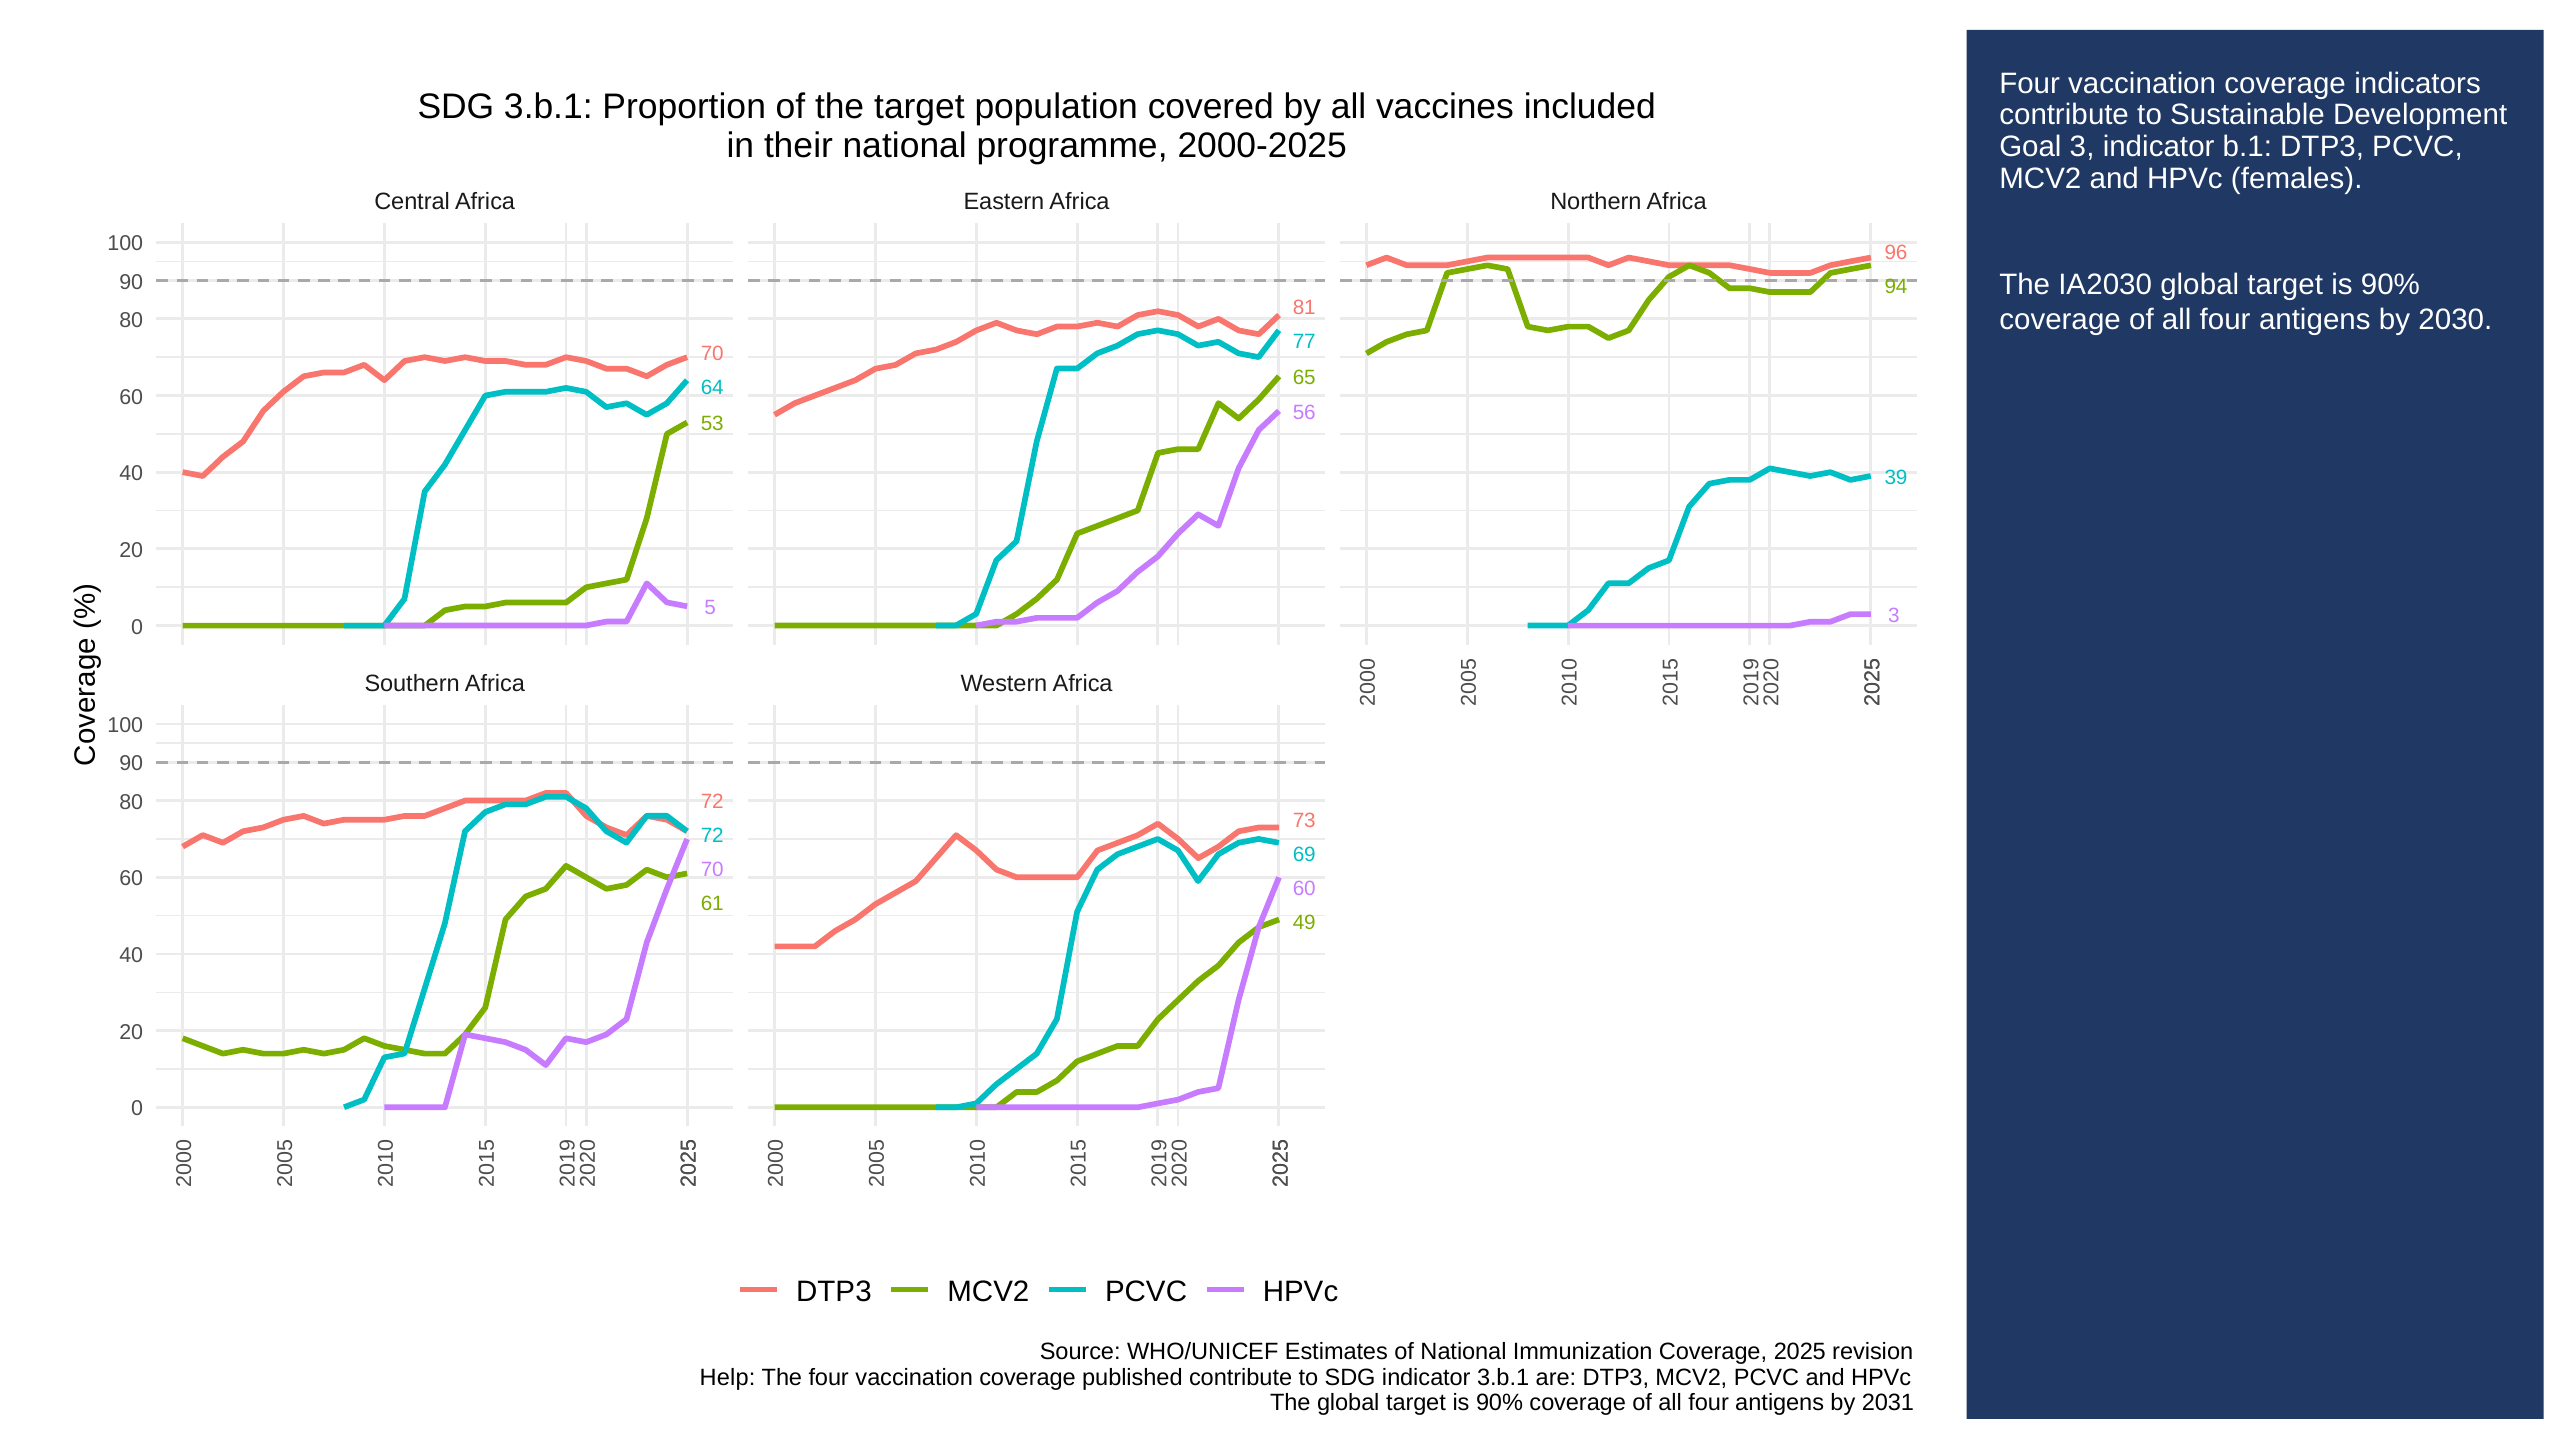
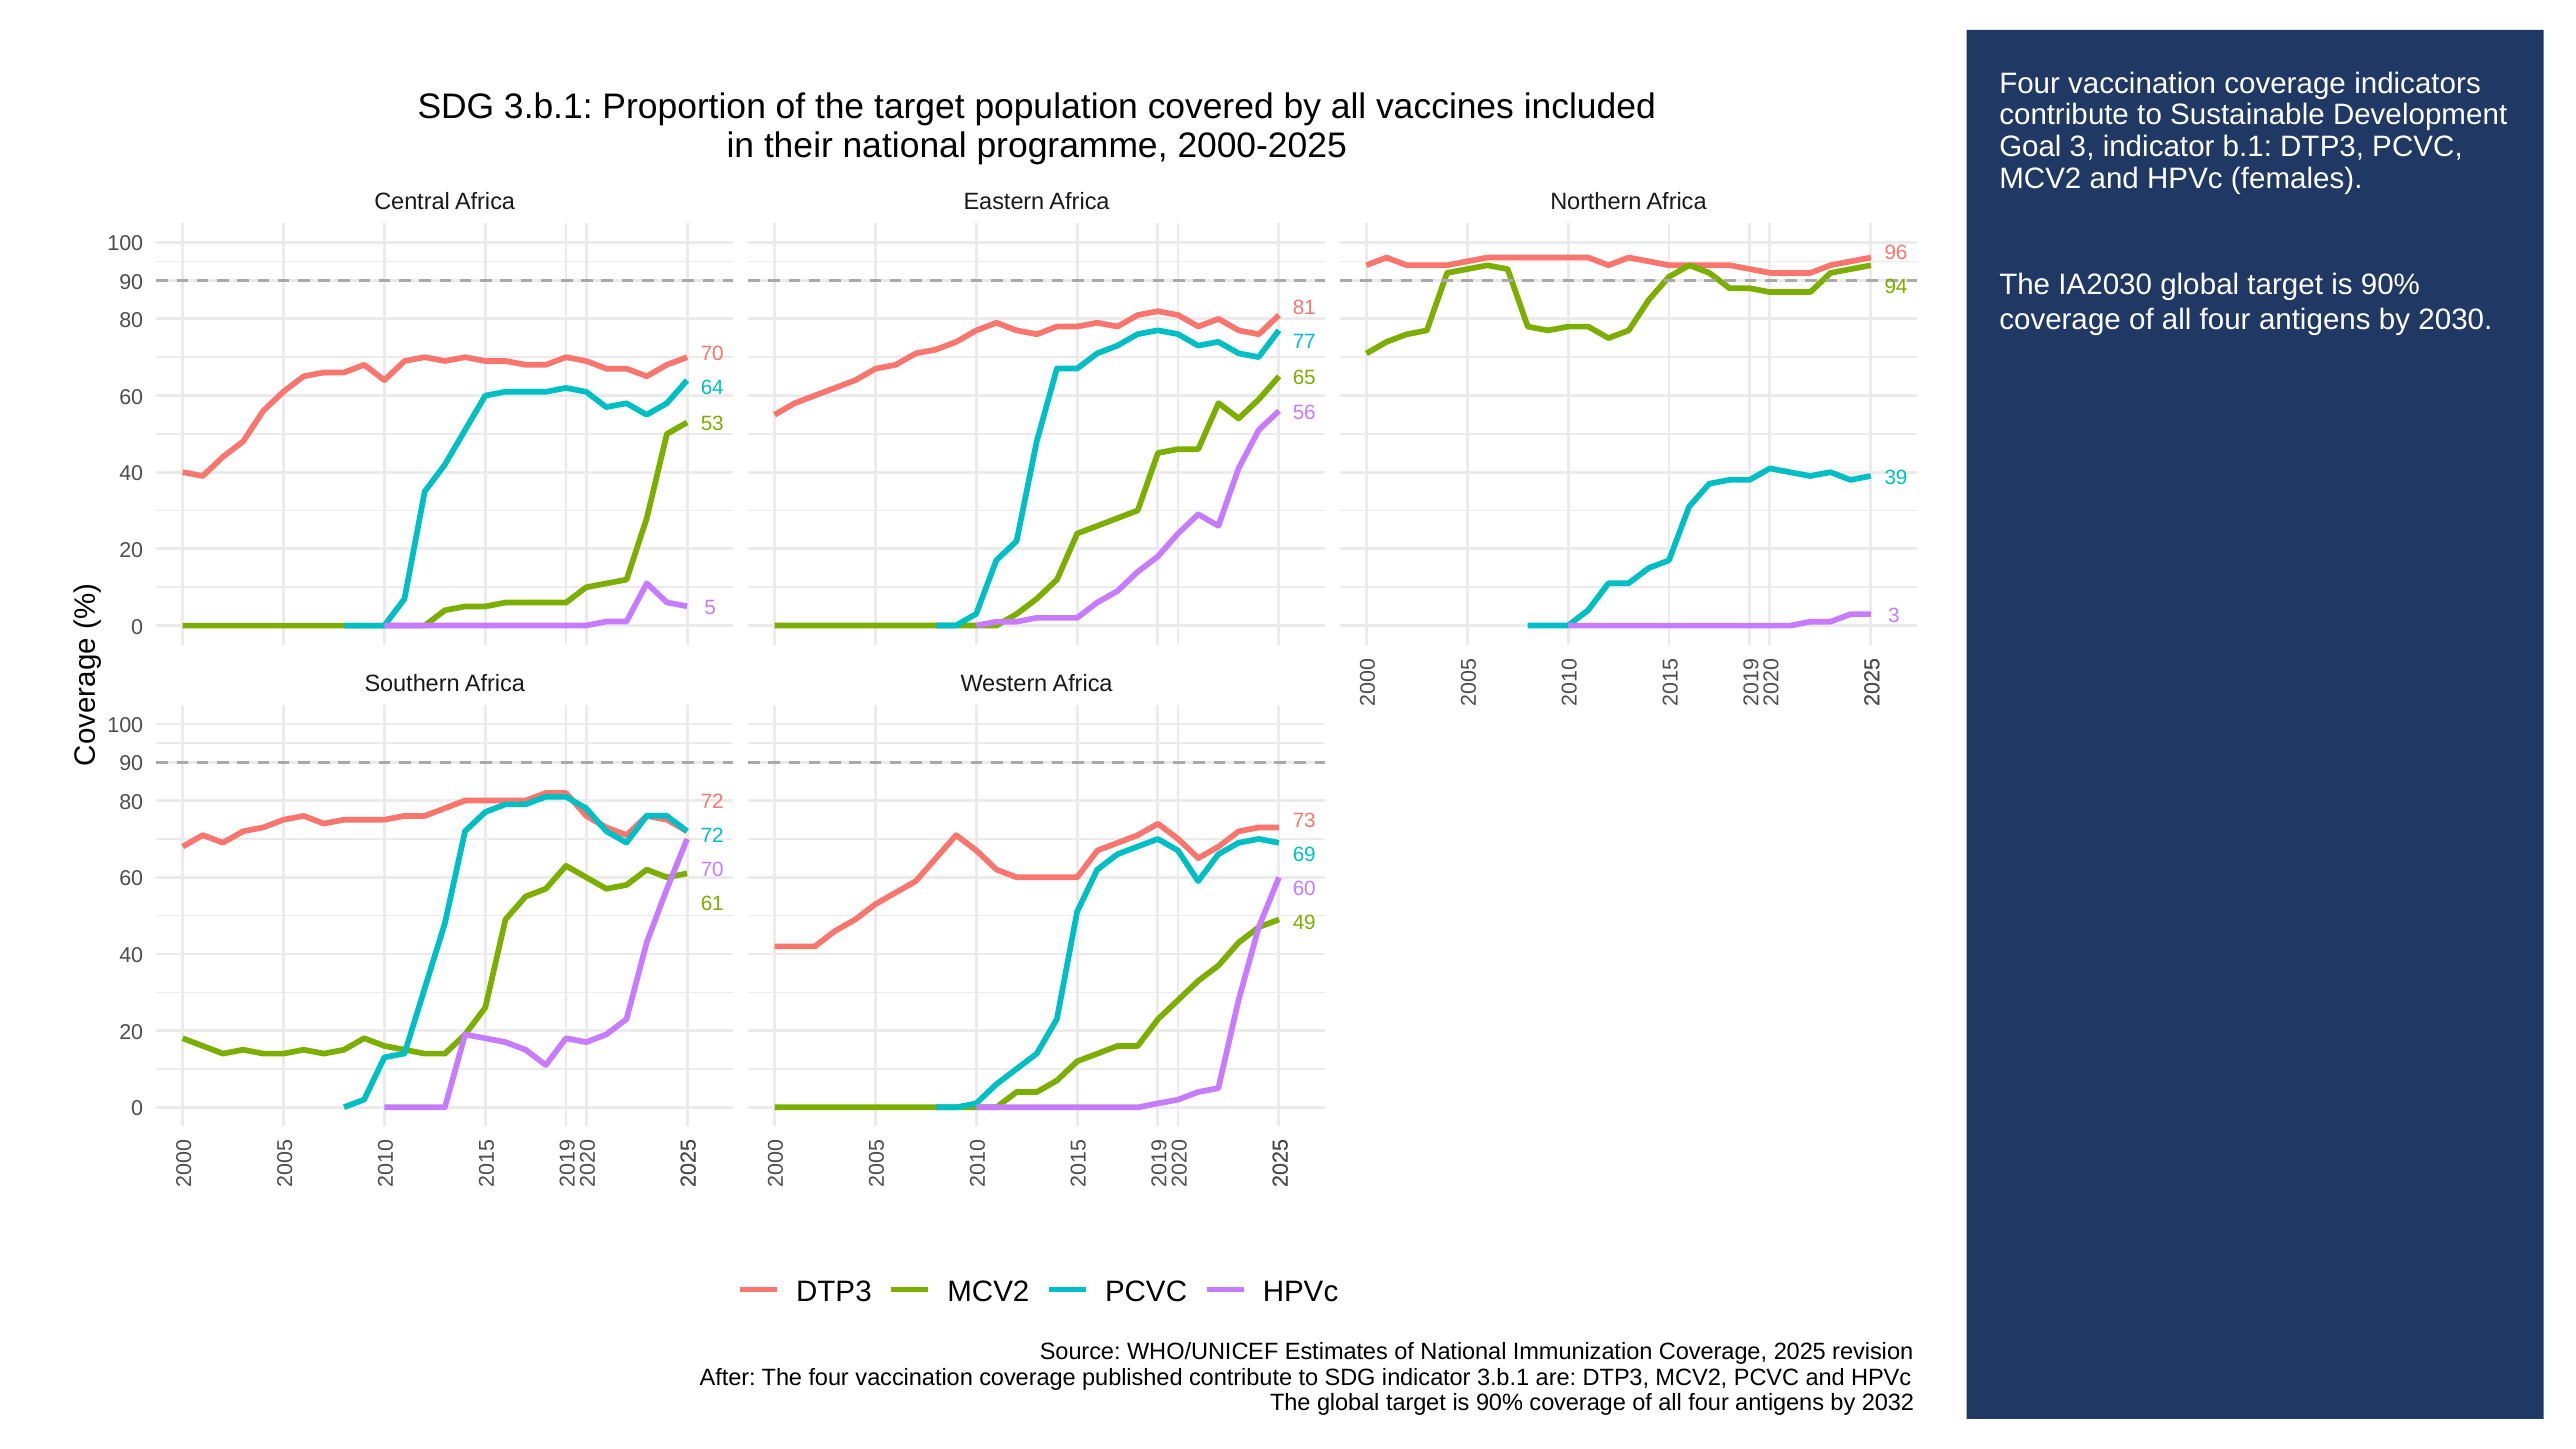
Help: Help -> After (728, 1378)
2031: 2031 -> 2032 (1888, 1403)
